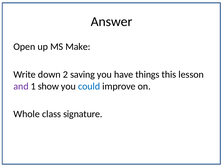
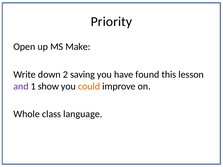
Answer: Answer -> Priority (111, 22)
things: things -> found (147, 75)
could colour: blue -> orange (89, 86)
signature: signature -> language (83, 114)
